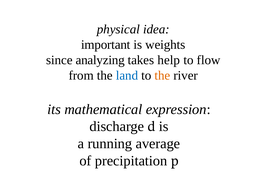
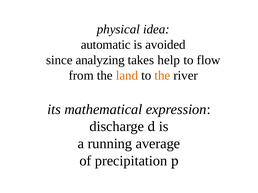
important: important -> automatic (106, 45)
weights: weights -> avoided (165, 45)
land colour: blue -> orange (127, 76)
